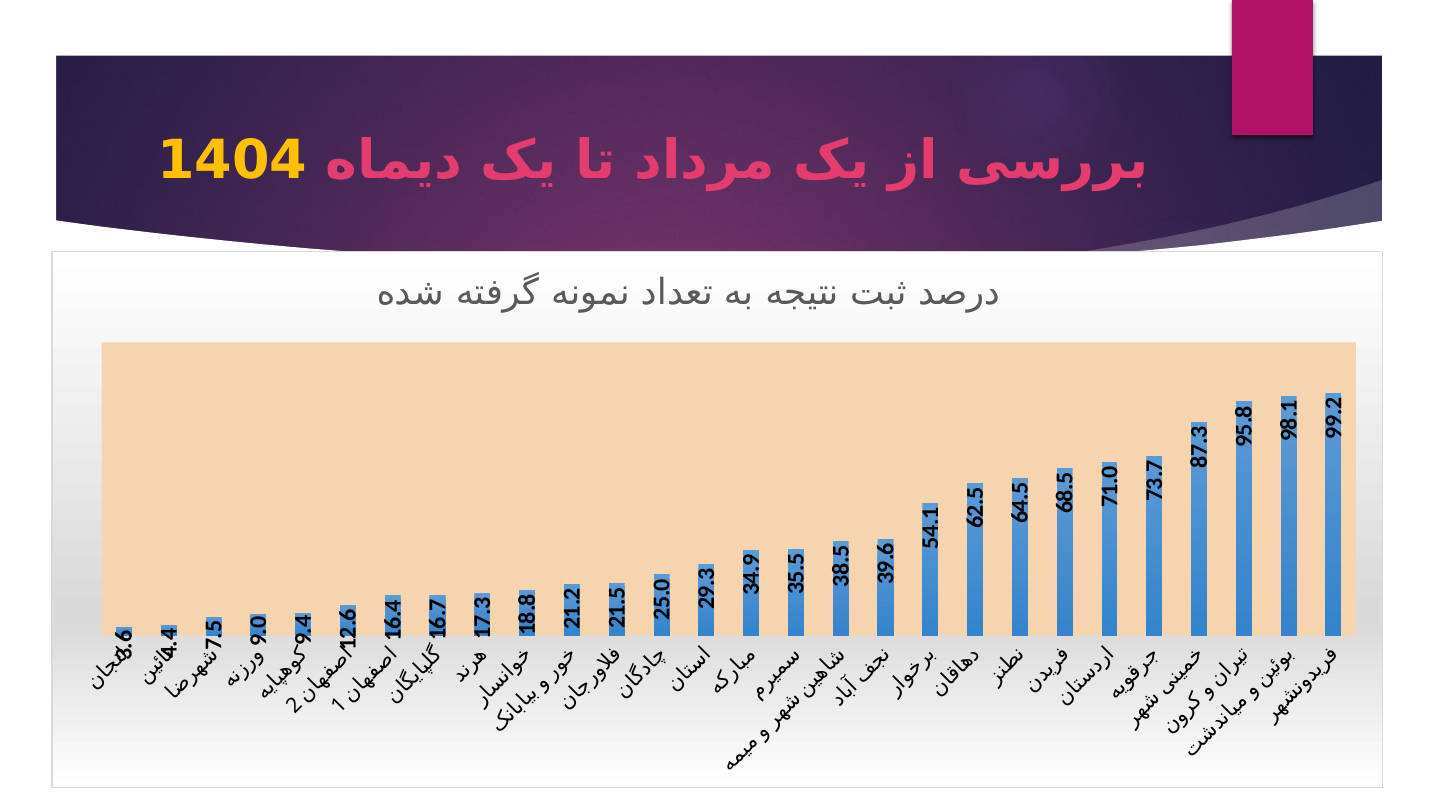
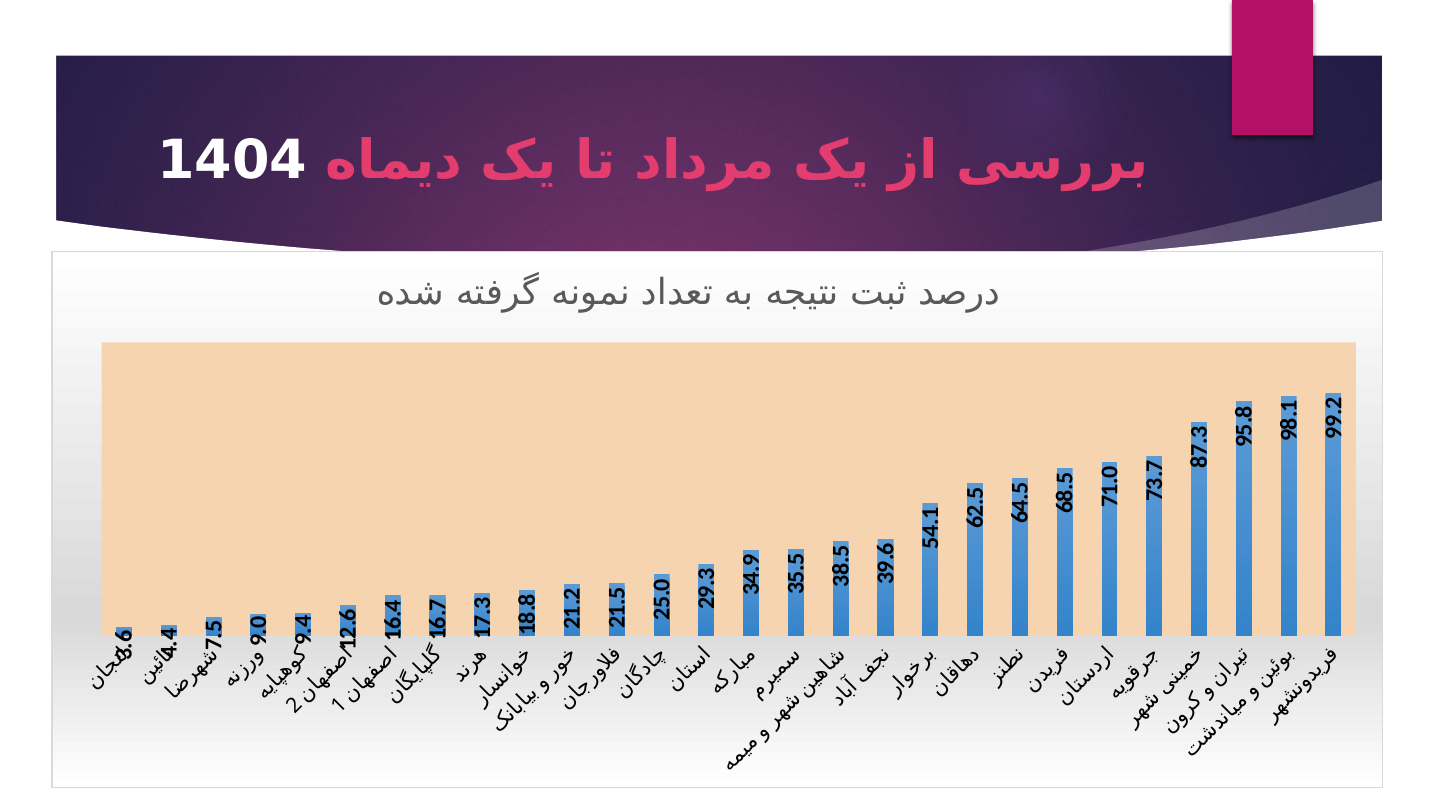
1404 colour: yellow -> white (232, 160)
